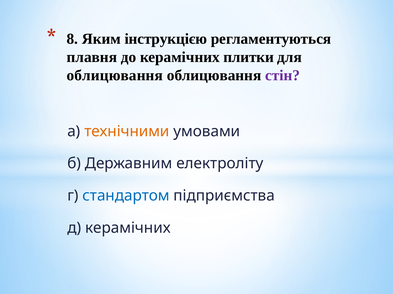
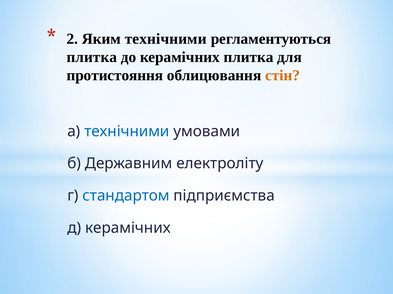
8: 8 -> 2 (72, 39)
Яким інструкцією: інструкцією -> технічними (166, 39)
плавня: плавня -> плитка (92, 57)
керамічних плитки: плитки -> плитка (249, 57)
облицювання: облицювання -> протистояння (115, 76)
стін colour: purple -> orange (283, 76)
технічними colour: orange -> blue (127, 132)
